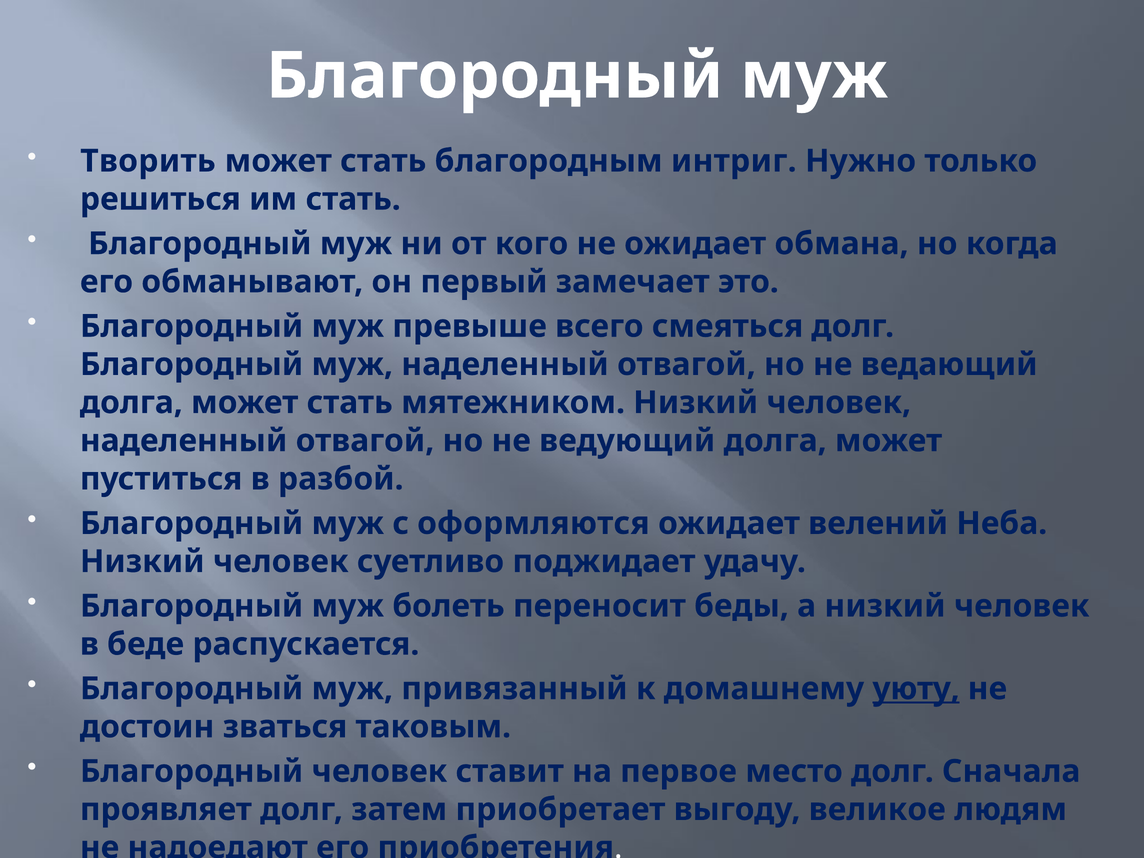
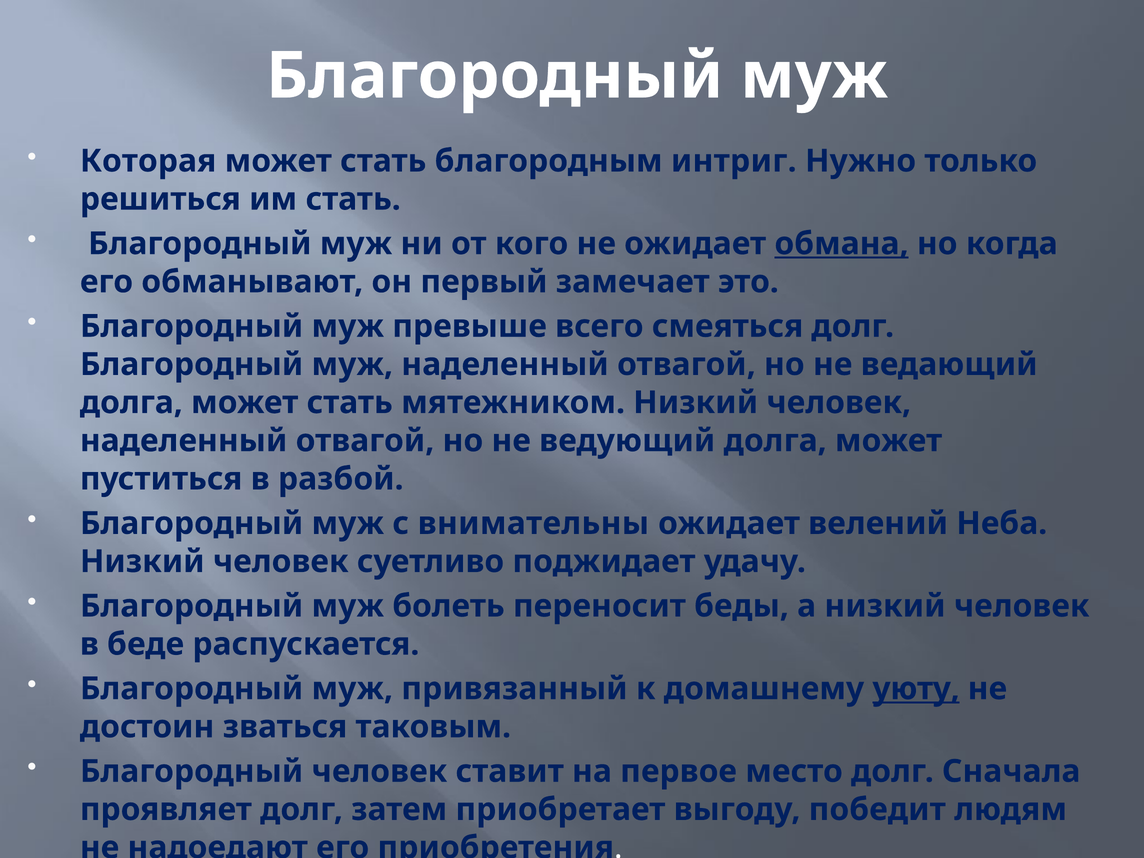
Творить: Творить -> Которая (148, 161)
обмана underline: none -> present (842, 244)
оформляются: оформляются -> внимательны (533, 523)
великое: великое -> победит (877, 809)
